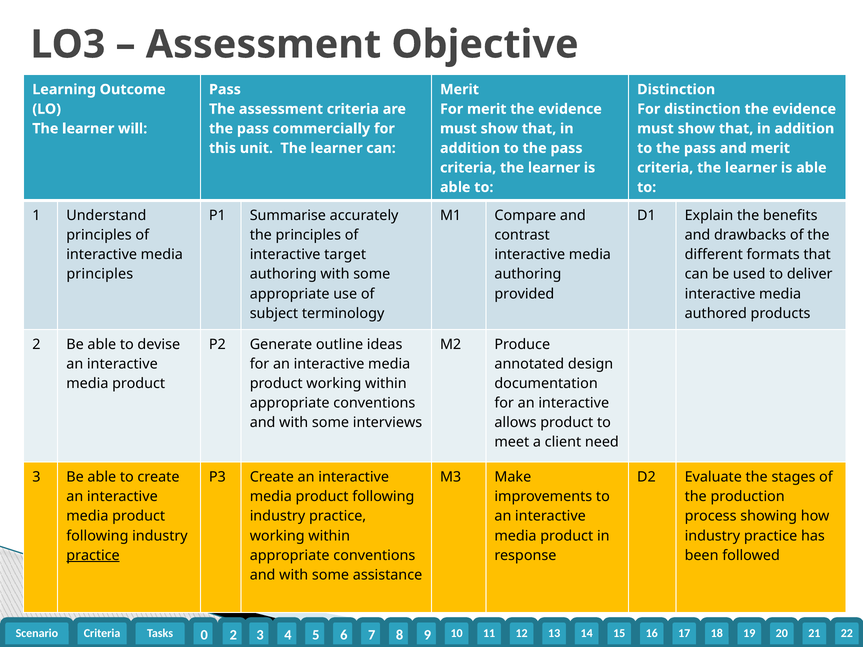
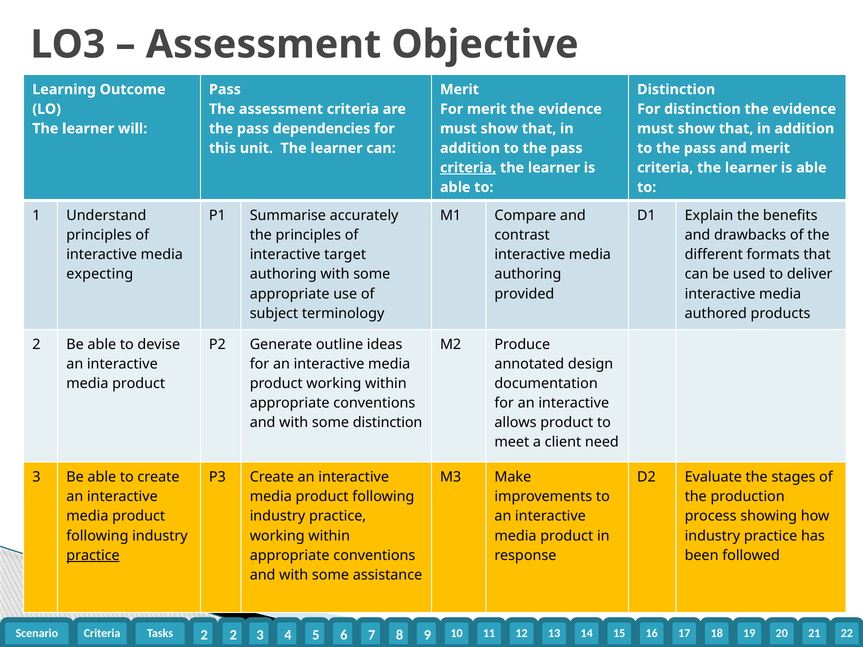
commercially: commercially -> dependencies (321, 129)
criteria underline: none -> present (468, 168)
principles: principles -> expecting (100, 274)
some interviews: interviews -> distinction (388, 423)
0: 0 -> 2 (204, 635)
